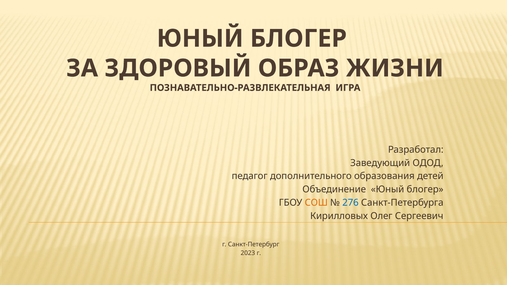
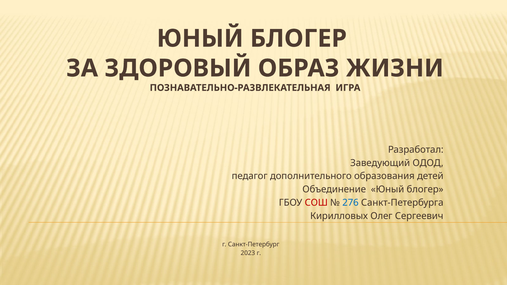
СОШ colour: orange -> red (316, 203)
